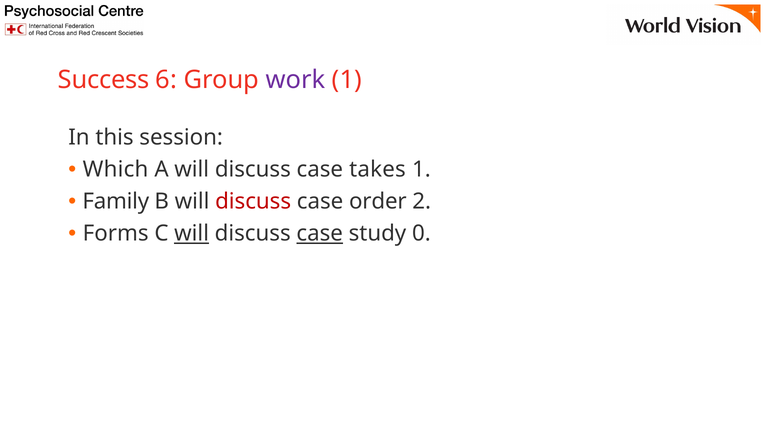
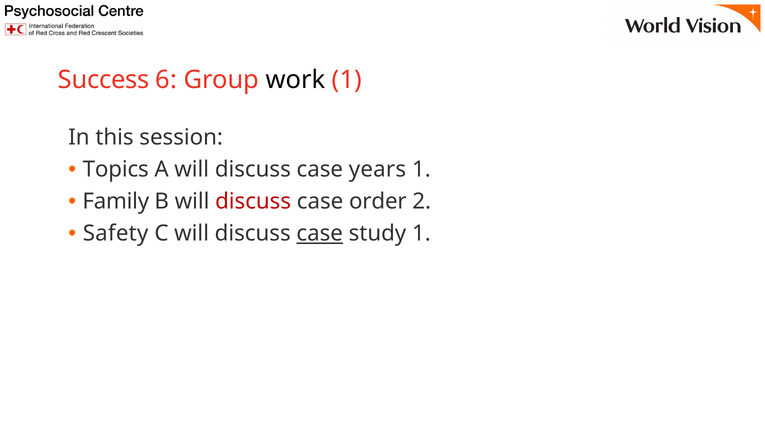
work colour: purple -> black (295, 80)
Which: Which -> Topics (116, 170)
takes: takes -> years (377, 170)
Forms: Forms -> Safety (116, 234)
will underline: present -> none (192, 234)
study 0: 0 -> 1 (421, 234)
